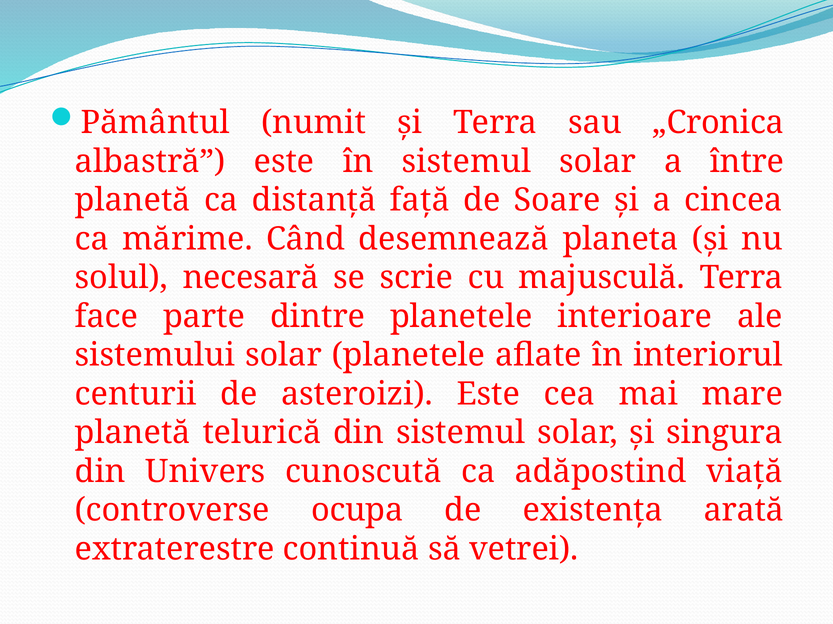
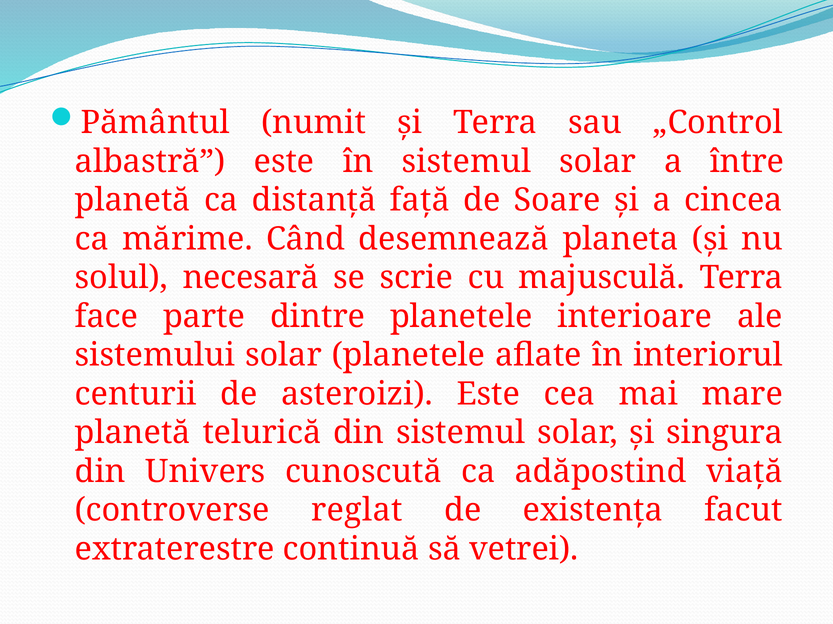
„Cronica: „Cronica -> „Control (718, 123)
ocupa: ocupa -> reglat (357, 511)
arată: arată -> facut (744, 511)
